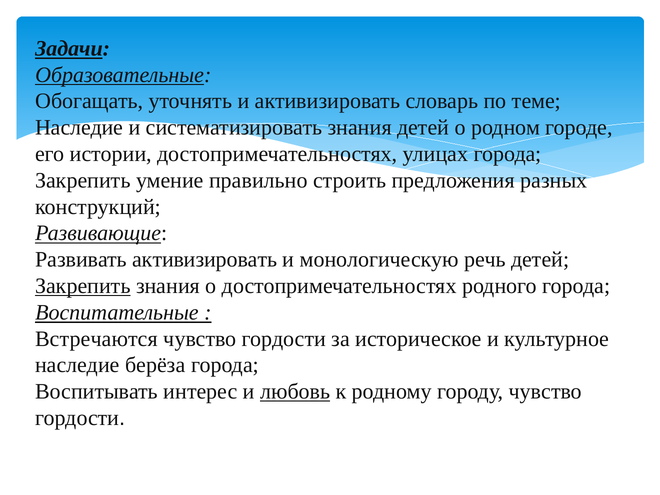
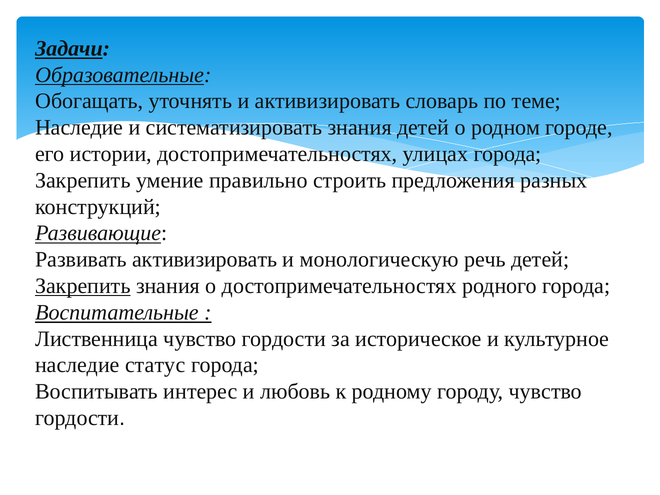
Встречаются: Встречаются -> Лиственница (97, 339)
берёза: берёза -> статус (155, 365)
любовь underline: present -> none (295, 392)
